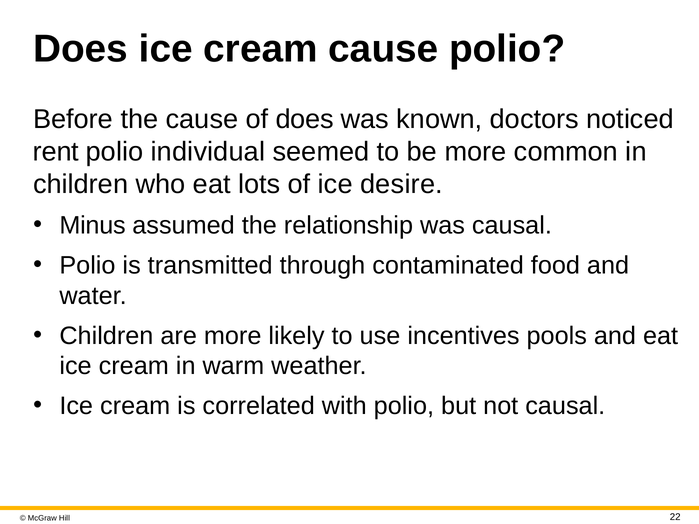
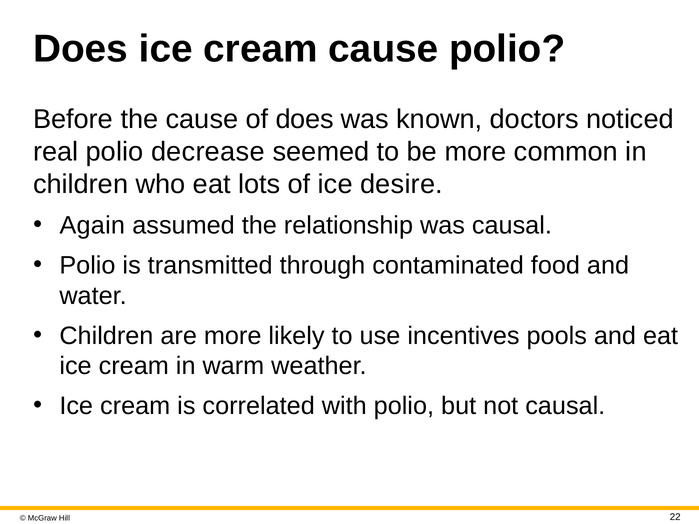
rent: rent -> real (56, 152)
individual: individual -> decrease (208, 152)
Minus: Minus -> Again (92, 226)
